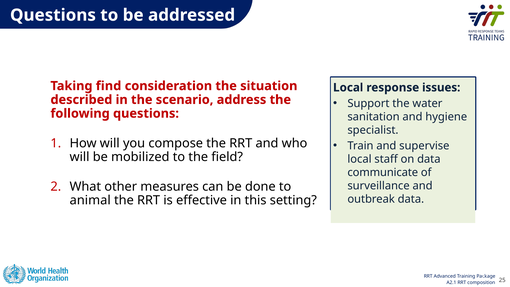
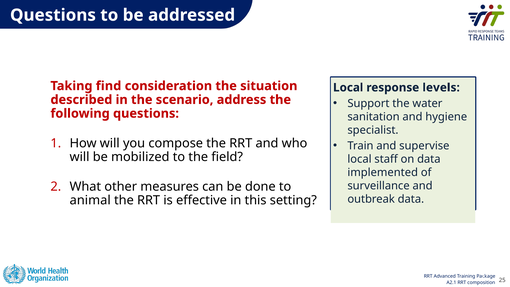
issues: issues -> levels (441, 88)
communicate: communicate -> implemented (383, 172)
